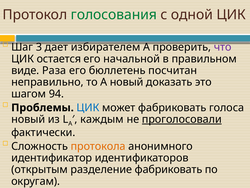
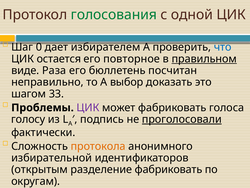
3: 3 -> 0 (39, 47)
что colour: purple -> blue (223, 47)
начальной: начальной -> повторное (132, 59)
правильном underline: none -> present (204, 59)
A новый: новый -> выбор (127, 82)
94: 94 -> 33 (56, 94)
ЦИК colour: blue -> purple (88, 107)
новый: новый -> голосу (28, 119)
каждым: каждым -> подпись (102, 119)
идентификатор: идентификатор -> избирательной (52, 158)
